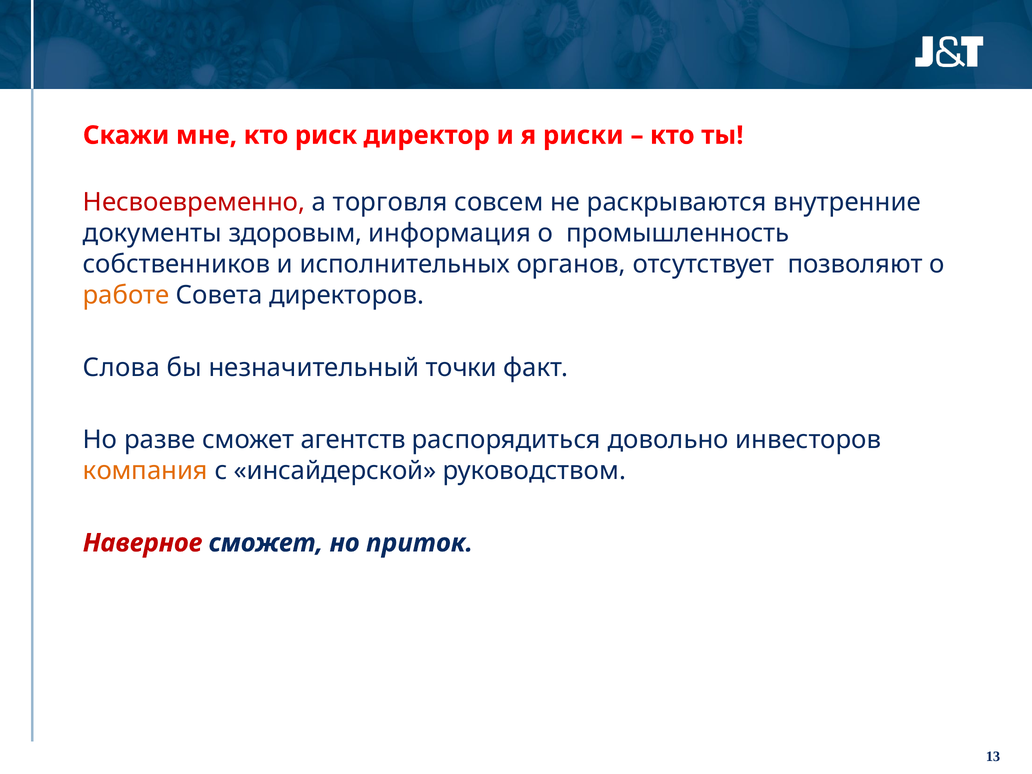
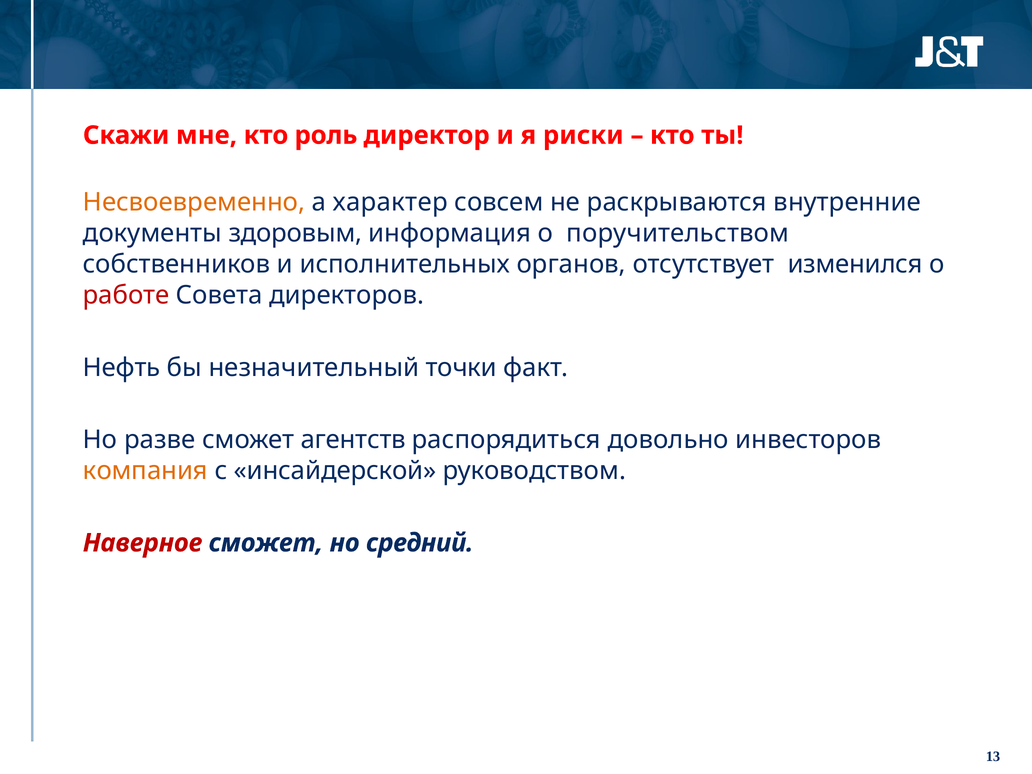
риск: риск -> роль (326, 135)
Несвоевременно colour: red -> orange (194, 202)
торговля: торговля -> характер (390, 202)
промышленность: промышленность -> поручительством (678, 233)
позволяют: позволяют -> изменился (855, 264)
работе colour: orange -> red (126, 295)
Слова: Слова -> Нефть (122, 368)
приток: приток -> средний (420, 543)
